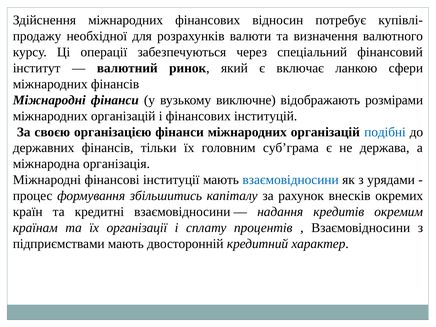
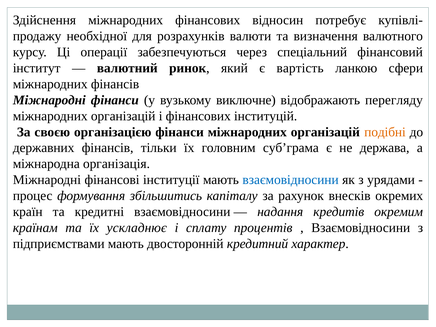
включає: включає -> вартість (300, 68)
розмірами: розмірами -> перегляду (394, 100)
подібні colour: blue -> orange (385, 132)
організації: організації -> ускладнює (137, 228)
